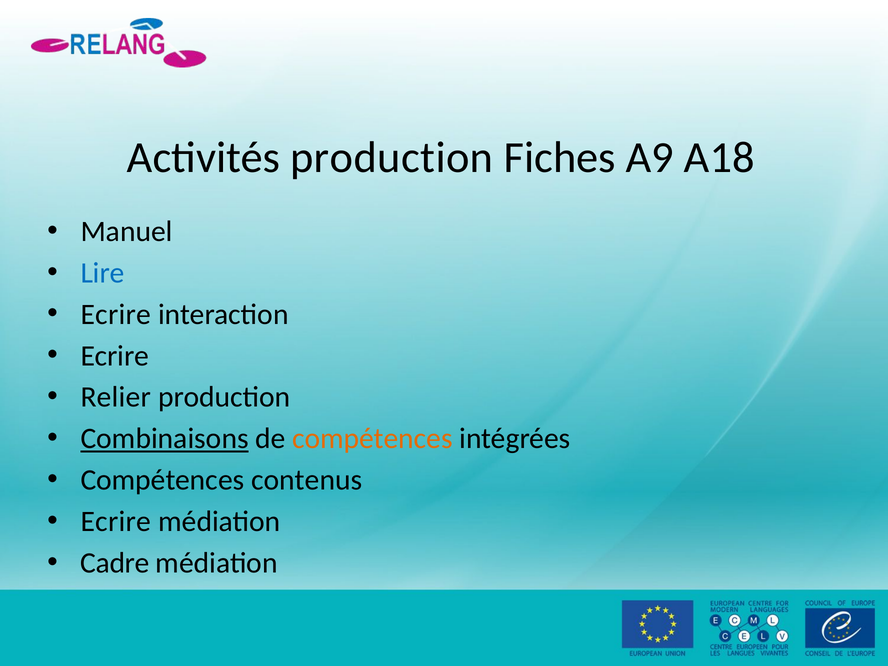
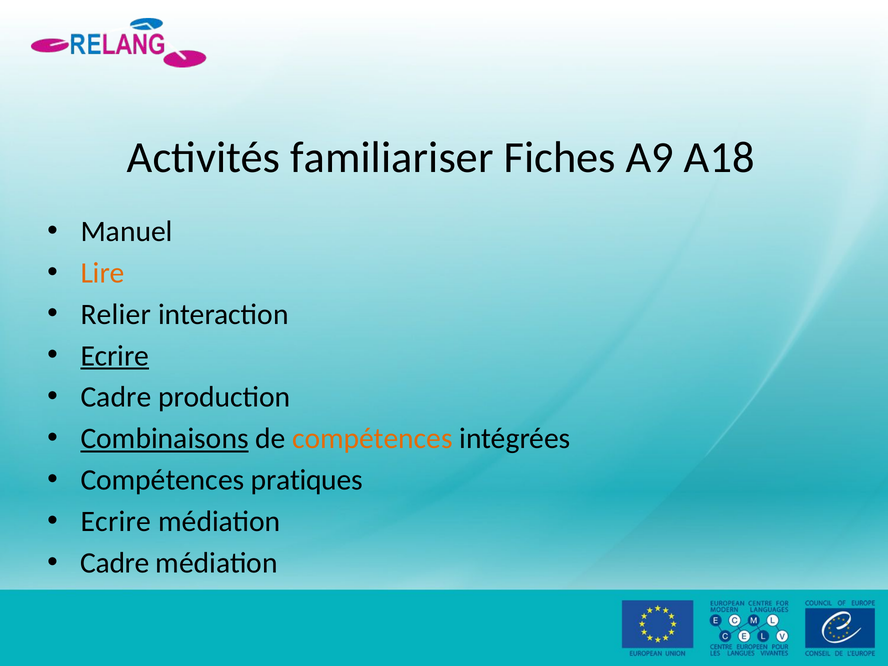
Activités production: production -> familiariser (392, 158)
Lire colour: blue -> orange (103, 273)
Ecrire: Ecrire -> Relier (116, 314)
Ecrire underline: none -> present (115, 356)
Relier: Relier -> Cadre (116, 397)
contenus: contenus -> pratiques (307, 480)
